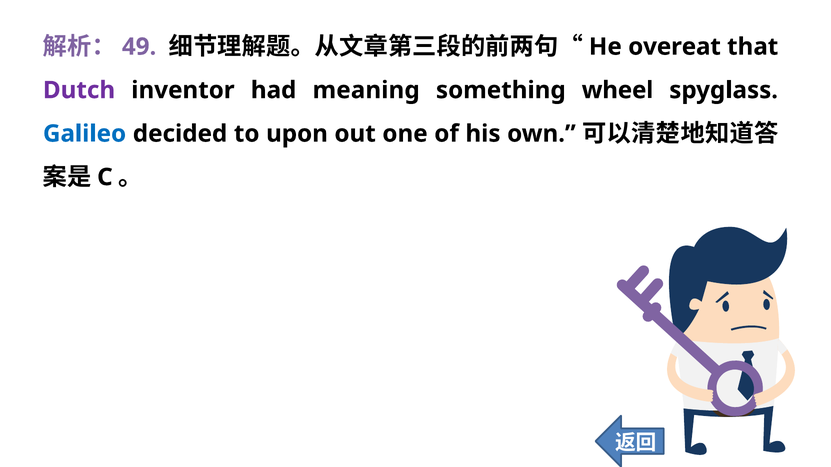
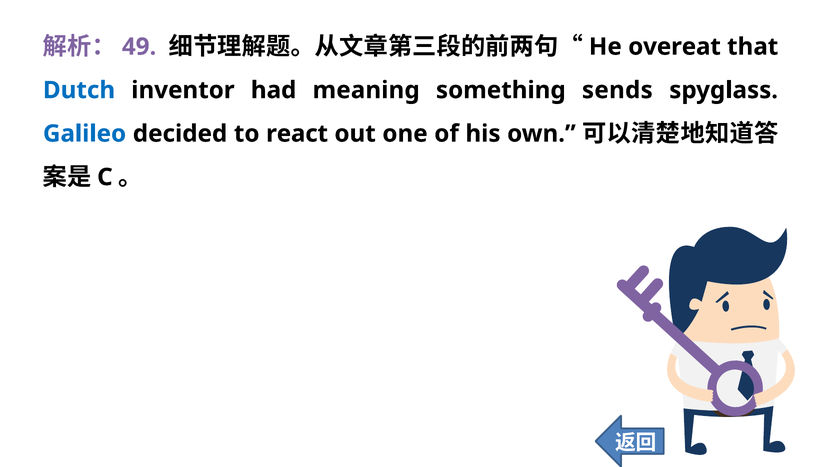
Dutch colour: purple -> blue (79, 90)
wheel: wheel -> sends (617, 90)
upon: upon -> react (297, 134)
